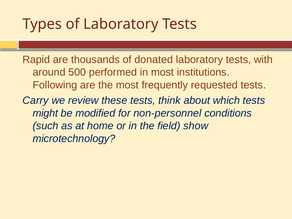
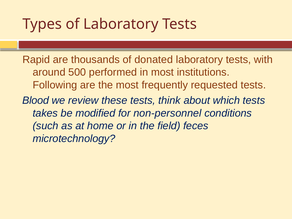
Carry: Carry -> Blood (36, 101)
might: might -> takes (45, 113)
show: show -> feces (196, 126)
